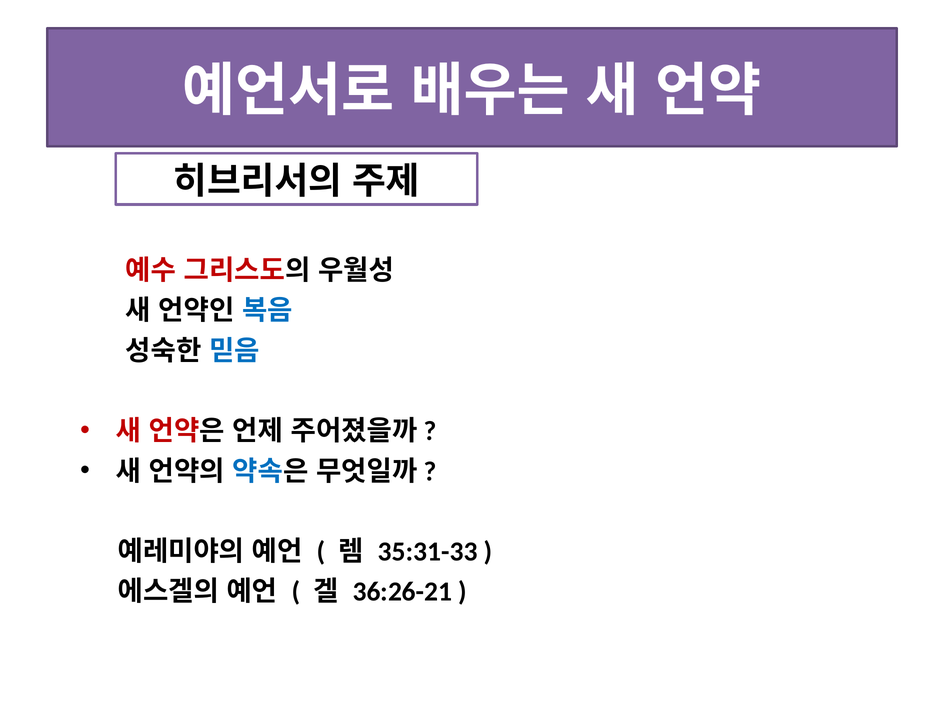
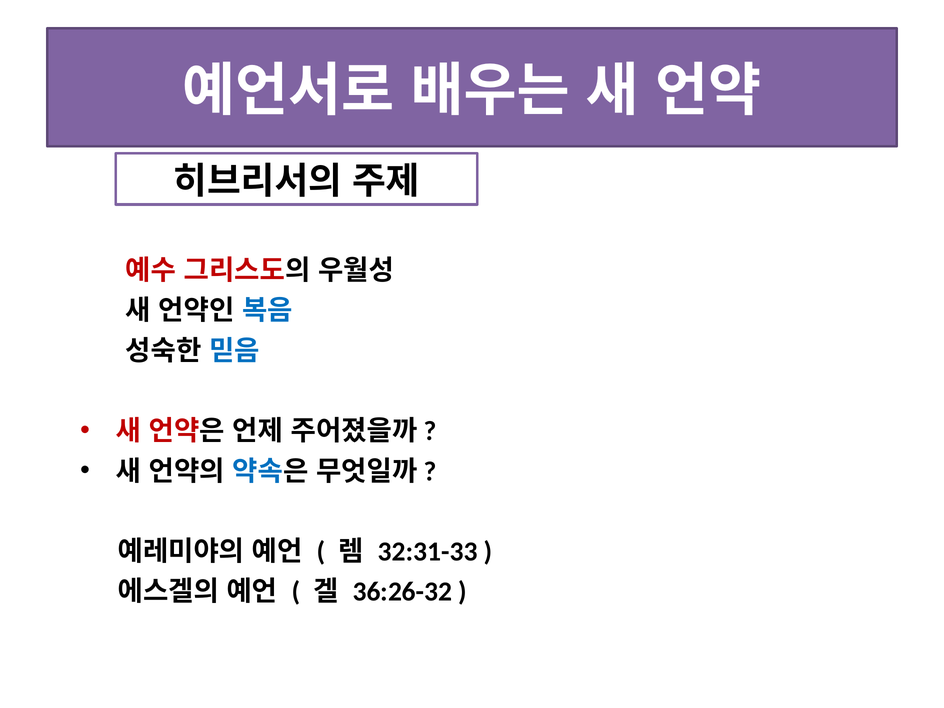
35:31-33: 35:31-33 -> 32:31-33 (428, 552)
36:26-21: 36:26-21 -> 36:26-32 (402, 592)
